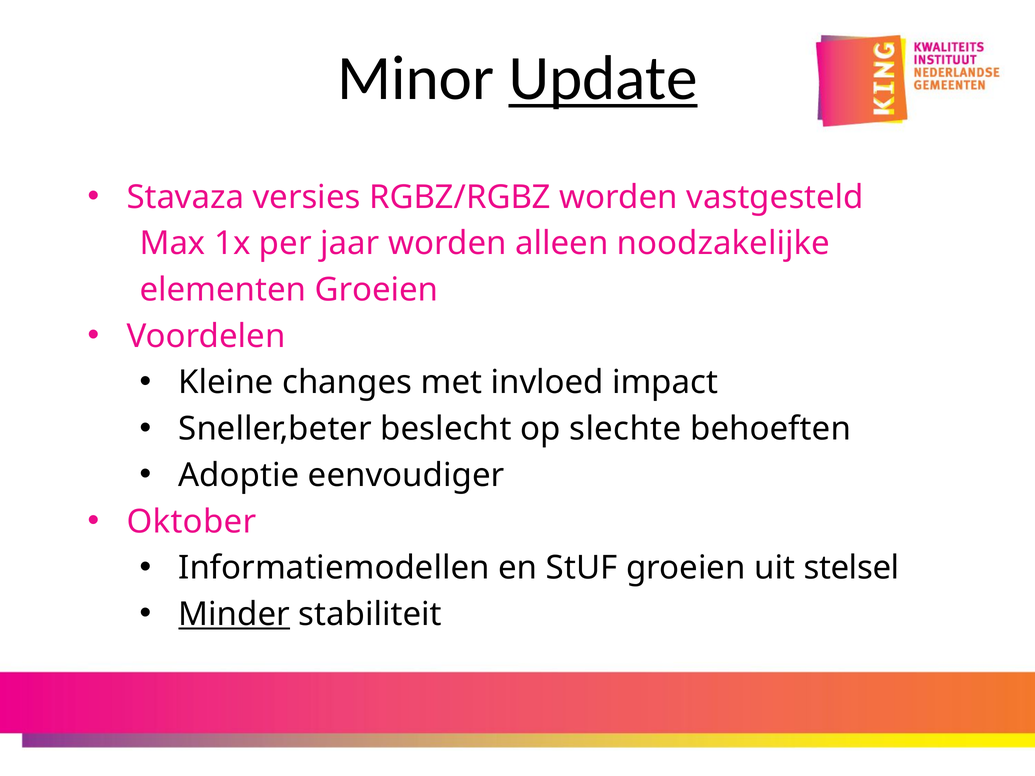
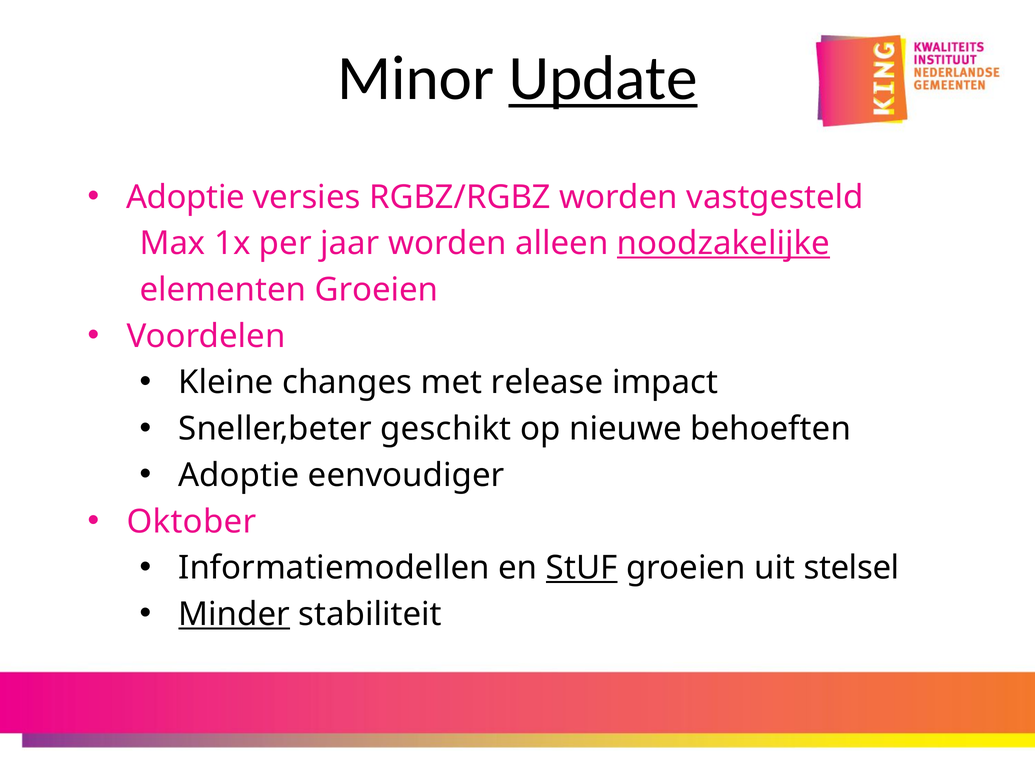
Stavaza: Stavaza -> Adoptie (185, 197)
noodzakelijke underline: none -> present (723, 244)
invloed: invloed -> release (547, 383)
beslecht: beslecht -> geschikt (446, 429)
slechte: slechte -> nieuwe (625, 429)
StUF underline: none -> present (582, 568)
